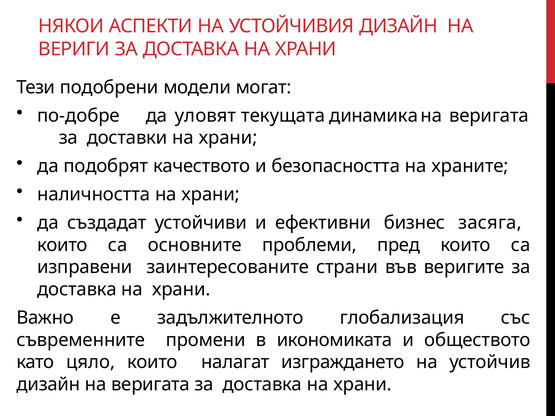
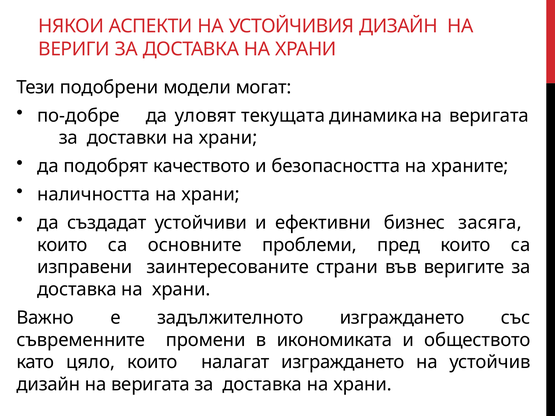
задължителното глобализация: глобализация -> изграждането (402, 318)
